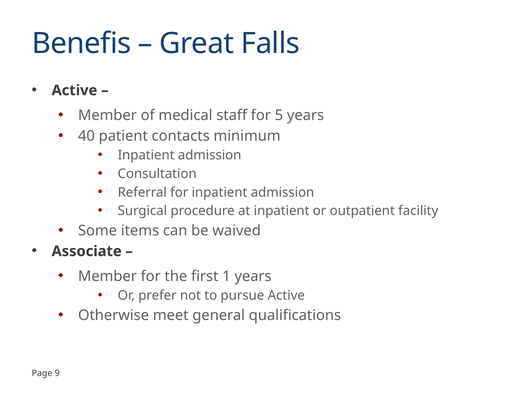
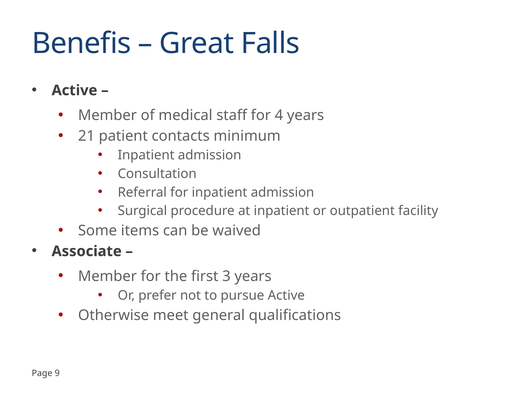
5: 5 -> 4 (279, 115)
40: 40 -> 21 (86, 136)
1: 1 -> 3 (226, 276)
